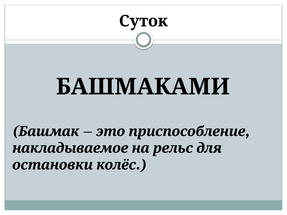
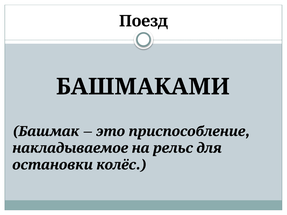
Суток: Суток -> Поезд (143, 21)
